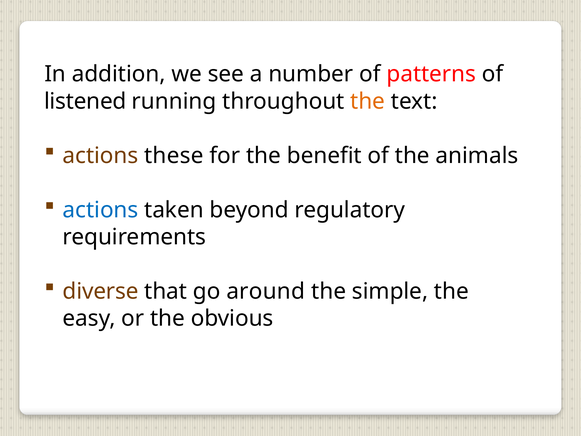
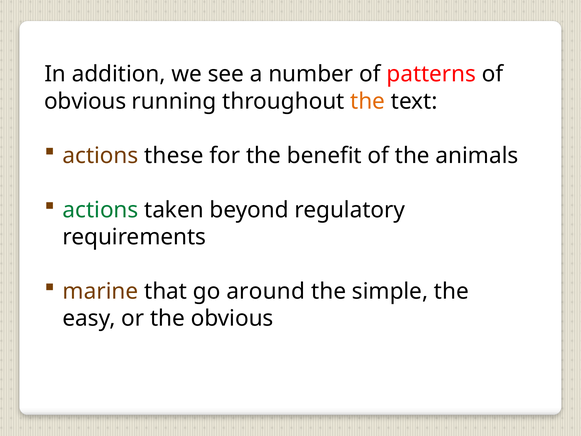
listened: listened -> obvious (85, 101)
actions colour: blue -> green (101, 210)
diverse: diverse -> marine (100, 291)
